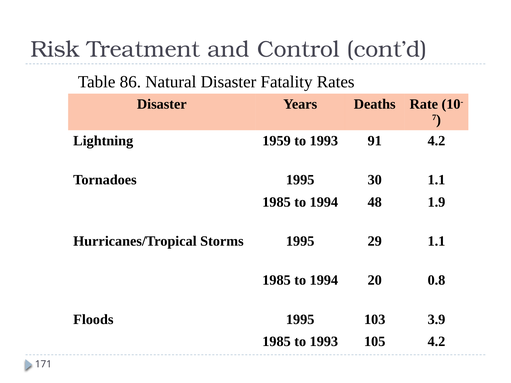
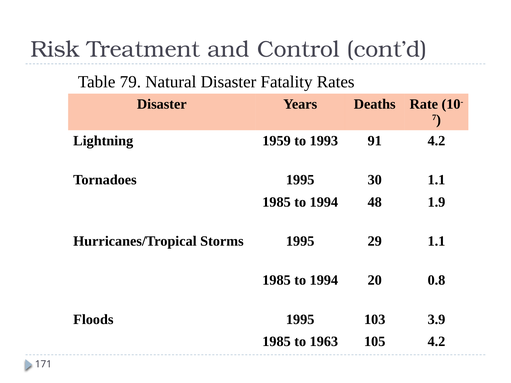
86: 86 -> 79 (130, 82)
1985 to 1993: 1993 -> 1963 (324, 342)
